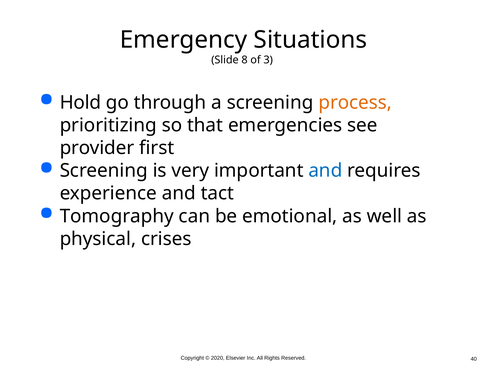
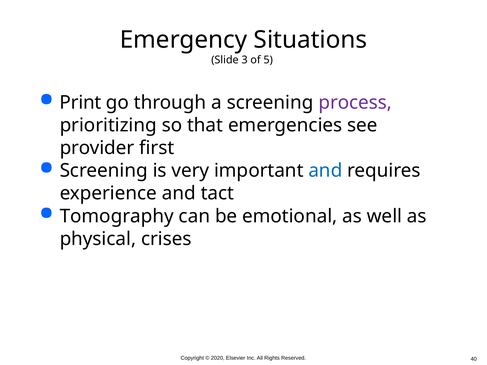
8: 8 -> 3 (245, 60)
3: 3 -> 5 (268, 60)
Hold: Hold -> Print (80, 103)
process colour: orange -> purple (355, 103)
